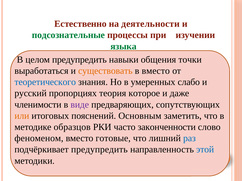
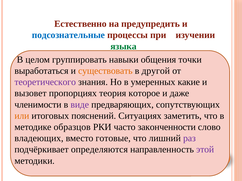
деятельности: деятельности -> предупредить (151, 24)
подсознательные colour: green -> blue (68, 35)
целом предупредить: предупредить -> группировать (79, 60)
в вместо: вместо -> другой (156, 71)
теоретического colour: blue -> purple (45, 82)
слабо: слабо -> какие (189, 82)
русский: русский -> вызовет (31, 94)
Основным: Основным -> Ситуациях (140, 116)
феноменом: феноменом -> владеющих (39, 139)
раз colour: blue -> purple (189, 139)
подчёркивает предупредить: предупредить -> определяются (99, 150)
этой colour: blue -> purple (205, 150)
